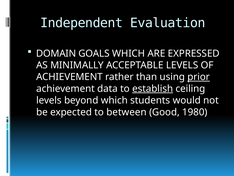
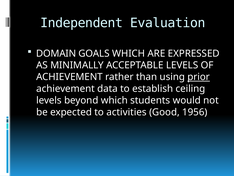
establish underline: present -> none (153, 88)
between: between -> activities (126, 112)
1980: 1980 -> 1956 (195, 112)
